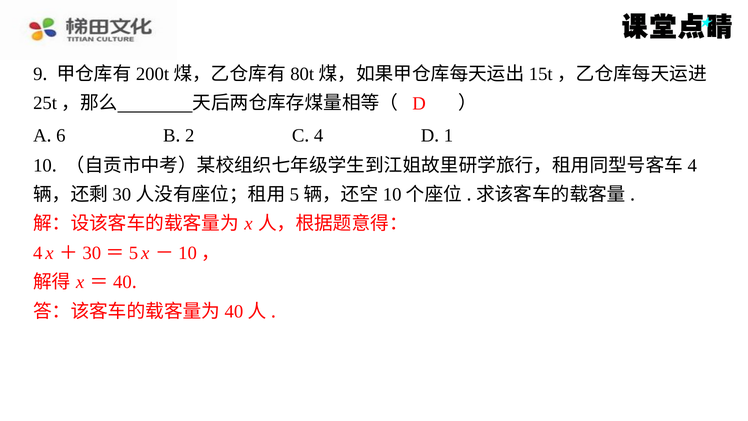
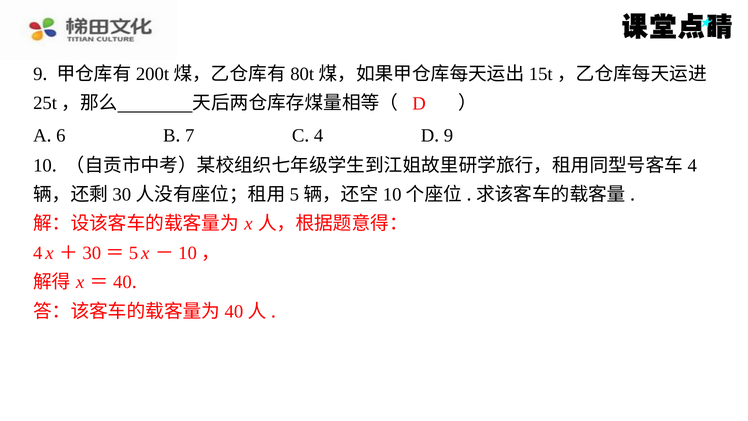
2: 2 -> 7 (190, 135)
1: 1 -> 9 (449, 135)
